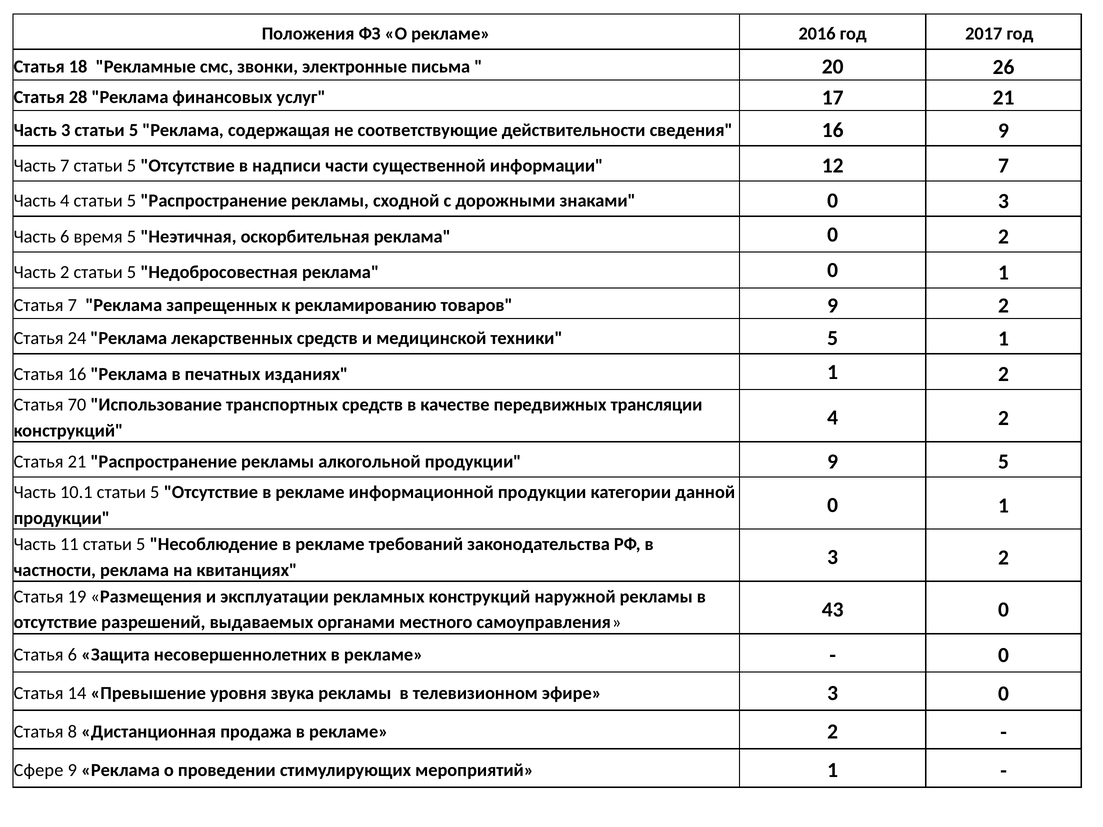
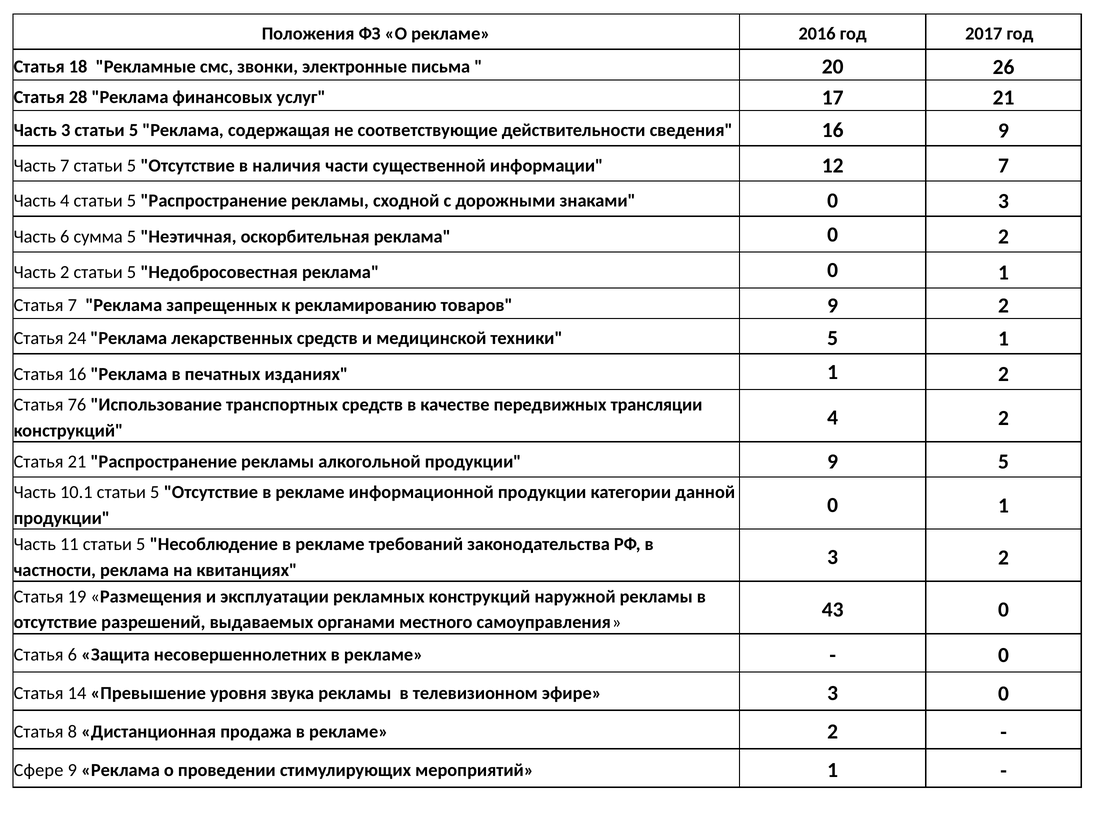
надписи: надписи -> наличия (287, 166)
время: время -> сумма (98, 237)
70: 70 -> 76 (77, 405)
